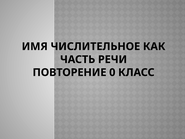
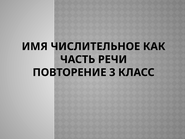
0: 0 -> 3 (112, 72)
